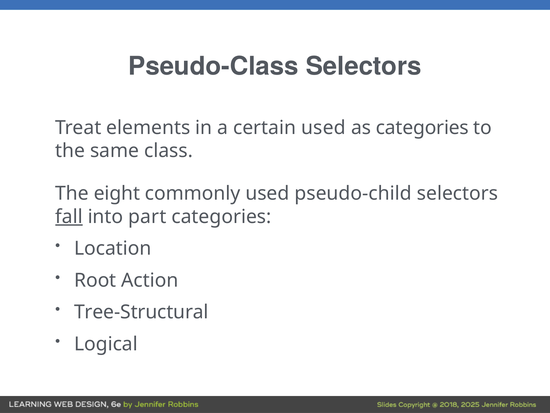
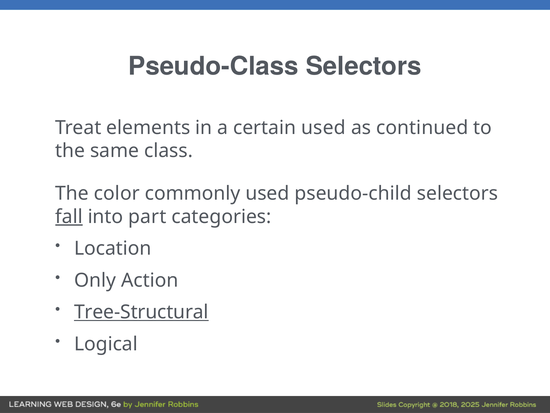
as categories: categories -> continued (422, 127)
eight: eight -> color (117, 193)
Root: Root -> Only (95, 280)
Tree-Structural underline: none -> present (141, 312)
